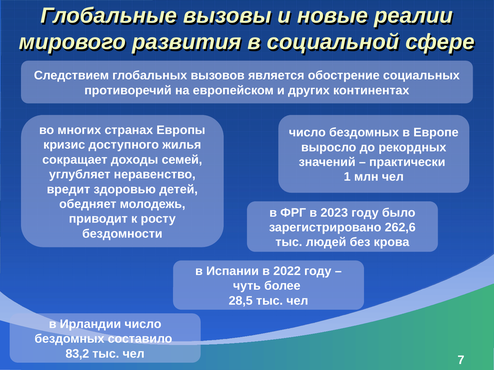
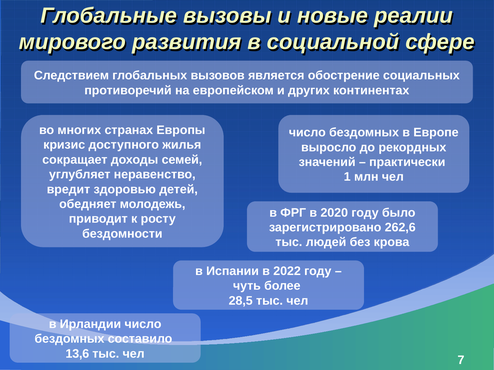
2023: 2023 -> 2020 (334, 213)
83,2: 83,2 -> 13,6 (77, 354)
